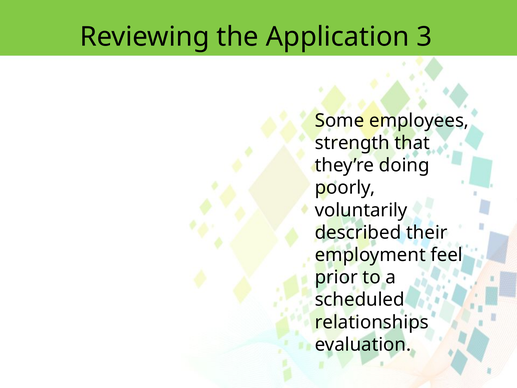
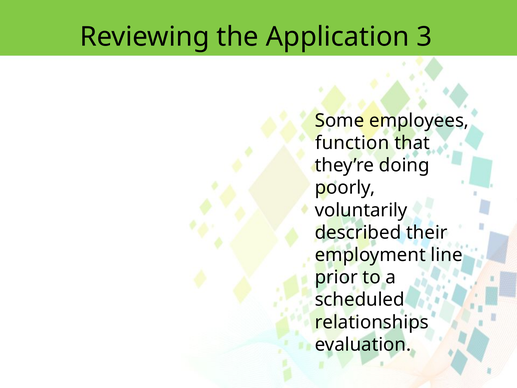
strength: strength -> function (352, 143)
feel: feel -> line (447, 255)
